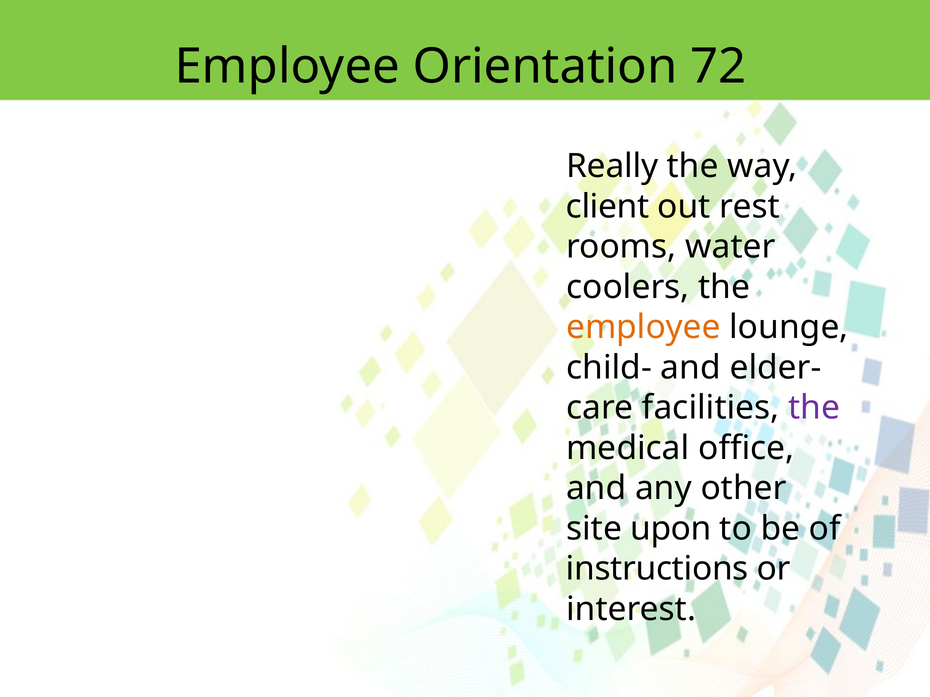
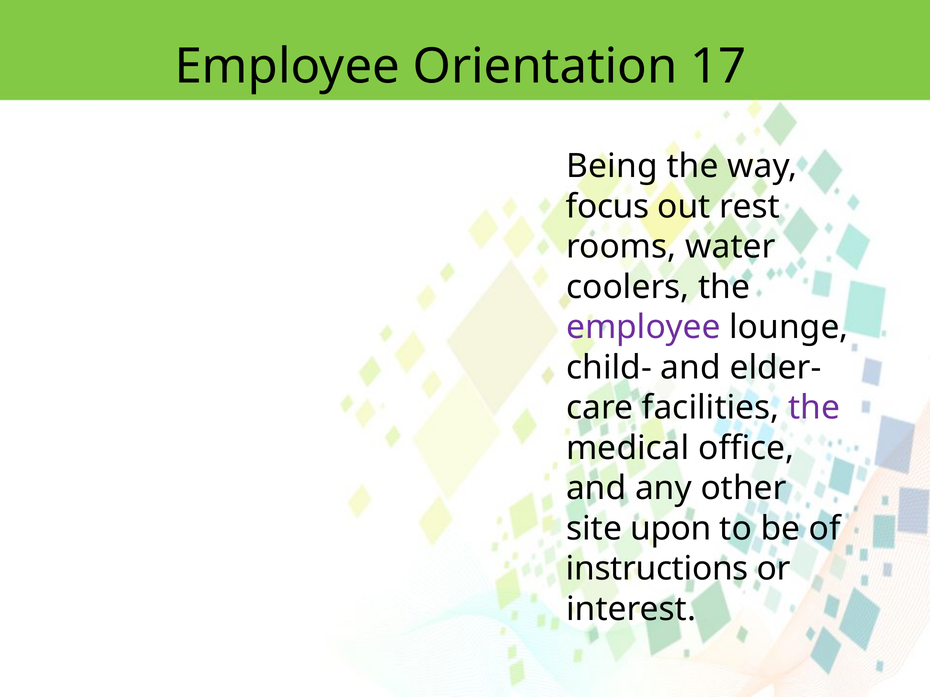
72: 72 -> 17 (718, 66)
Really: Really -> Being (612, 167)
client: client -> focus (608, 207)
employee colour: orange -> purple (643, 328)
